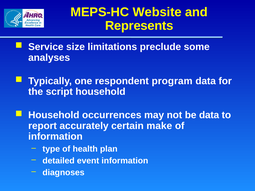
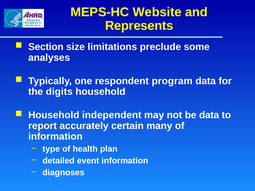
Service: Service -> Section (46, 47)
script: script -> digits (59, 92)
occurrences: occurrences -> independent (112, 115)
make: make -> many (159, 126)
